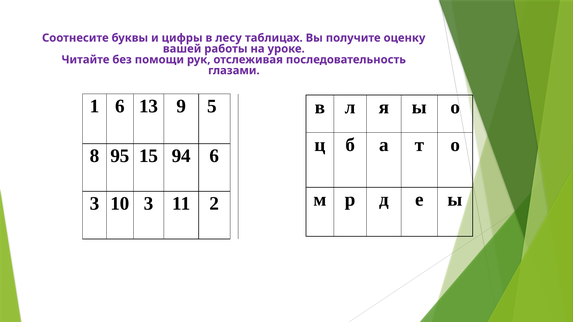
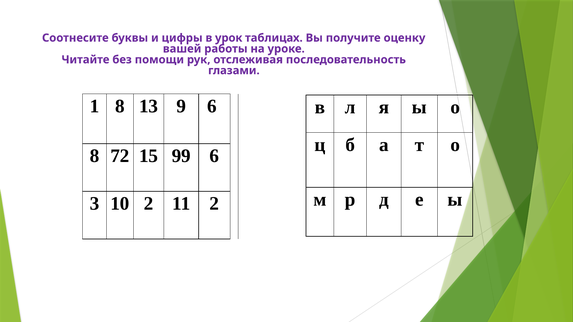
лесу: лесу -> урок (229, 38)
1 6: 6 -> 8 (120, 106)
9 5: 5 -> 6 (212, 106)
95: 95 -> 72 (120, 156)
94: 94 -> 99 (181, 156)
10 3: 3 -> 2 (149, 204)
